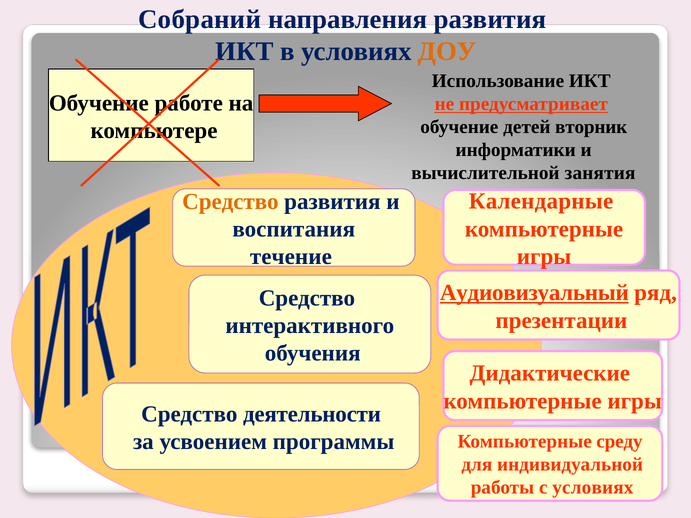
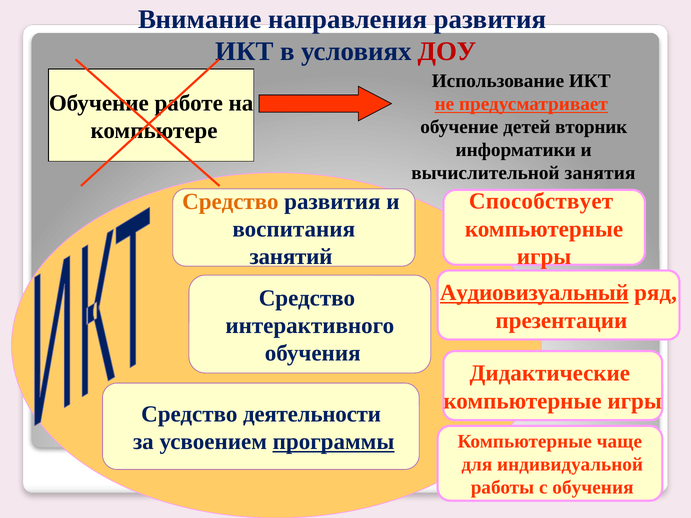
Собраний: Собраний -> Внимание (200, 19)
ДОУ colour: orange -> red (447, 51)
Календарные: Календарные -> Способствует (541, 201)
течение: течение -> занятий (291, 257)
программы underline: none -> present (334, 442)
среду: среду -> чаще (619, 442)
с условиях: условиях -> обучения (593, 488)
